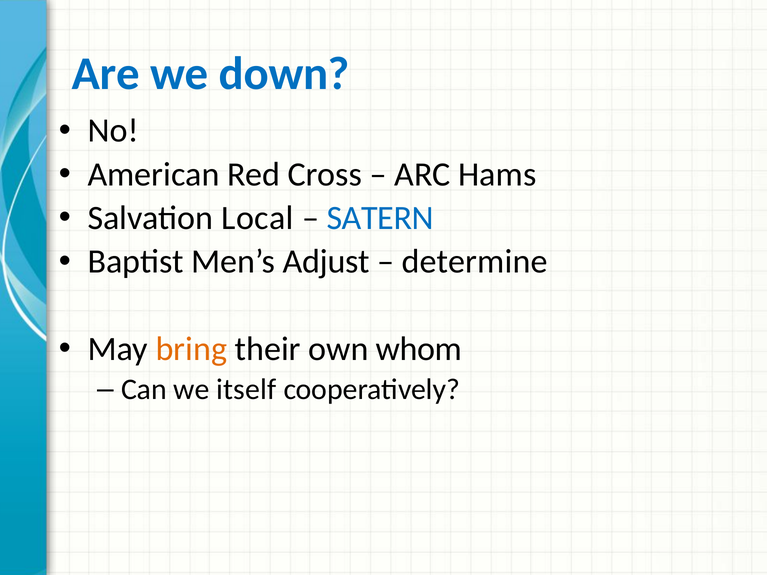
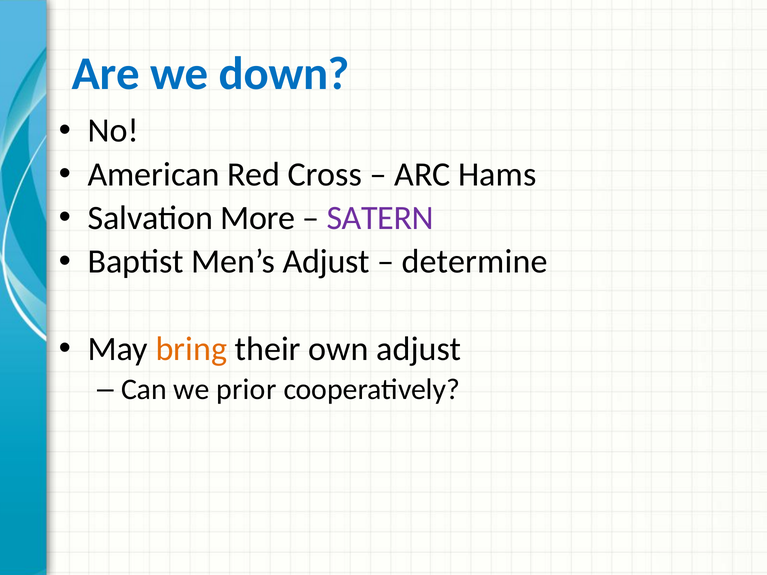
Local: Local -> More (258, 218)
SATERN colour: blue -> purple (380, 218)
own whom: whom -> adjust (419, 349)
itself: itself -> prior (246, 390)
